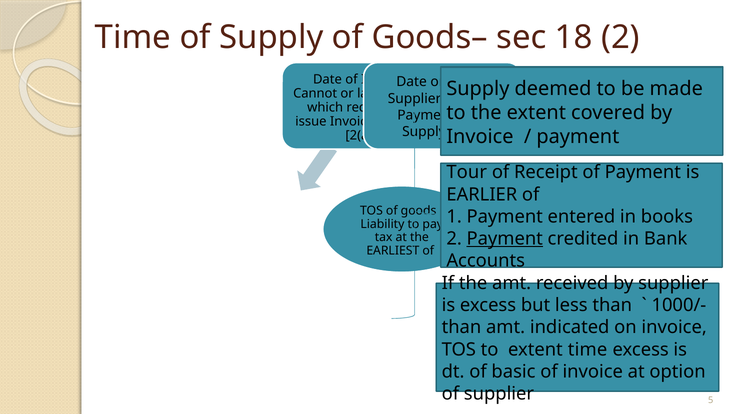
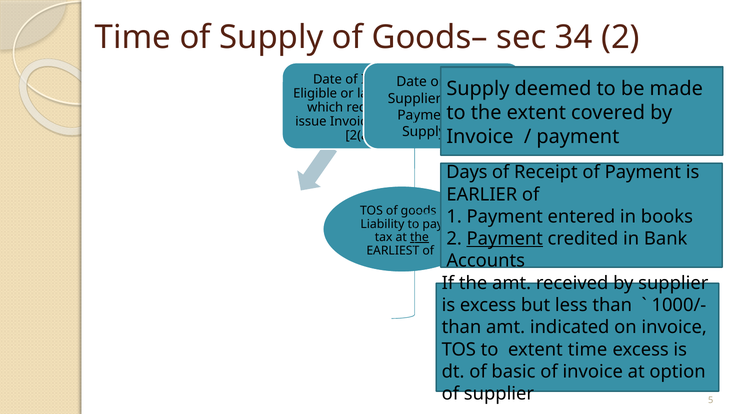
18: 18 -> 34 (574, 37)
Cannot: Cannot -> Eligible (315, 93)
Tour: Tour -> Days (467, 172)
the underline: none -> present (419, 237)
